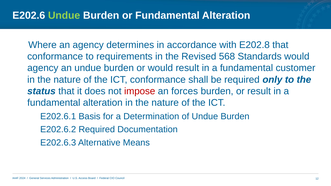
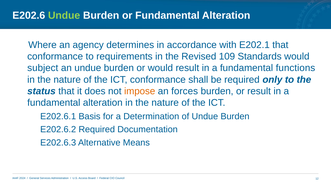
E202.8: E202.8 -> E202.1 (254, 45)
568: 568 -> 109 (227, 57)
agency: agency -> subject (43, 68)
customer: customer -> functions (295, 68)
impose colour: red -> orange (140, 91)
